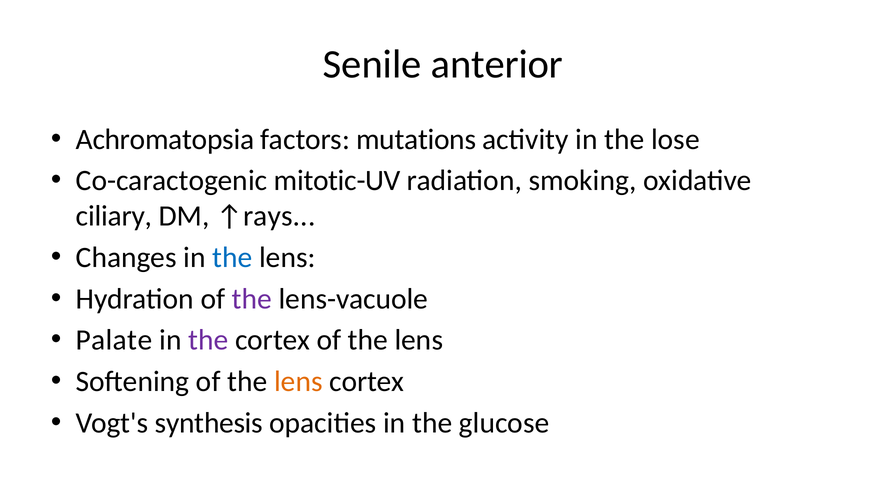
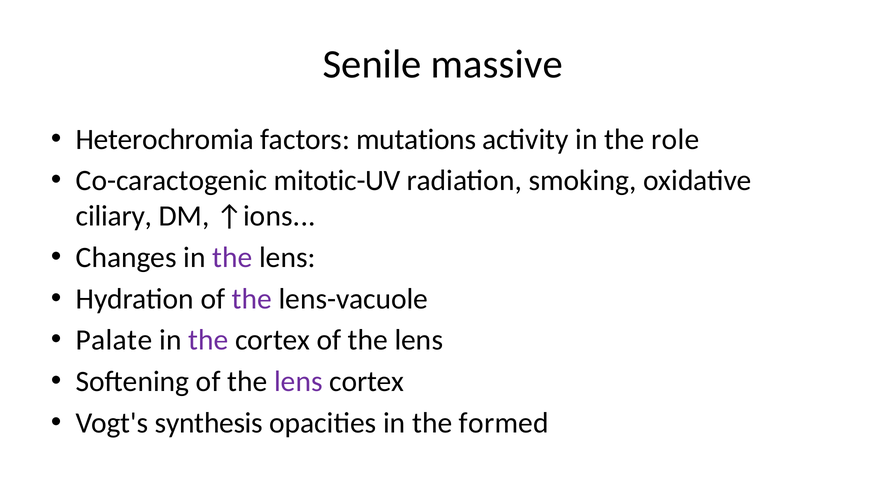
anterior: anterior -> massive (497, 64)
Achromatopsia: Achromatopsia -> Heterochromia (165, 139)
lose: lose -> role (675, 139)
↑rays: ↑rays -> ↑ions (266, 216)
the colour: blue -> purple (232, 258)
lens colour: orange -> purple (298, 382)
glucose: glucose -> formed (504, 423)
